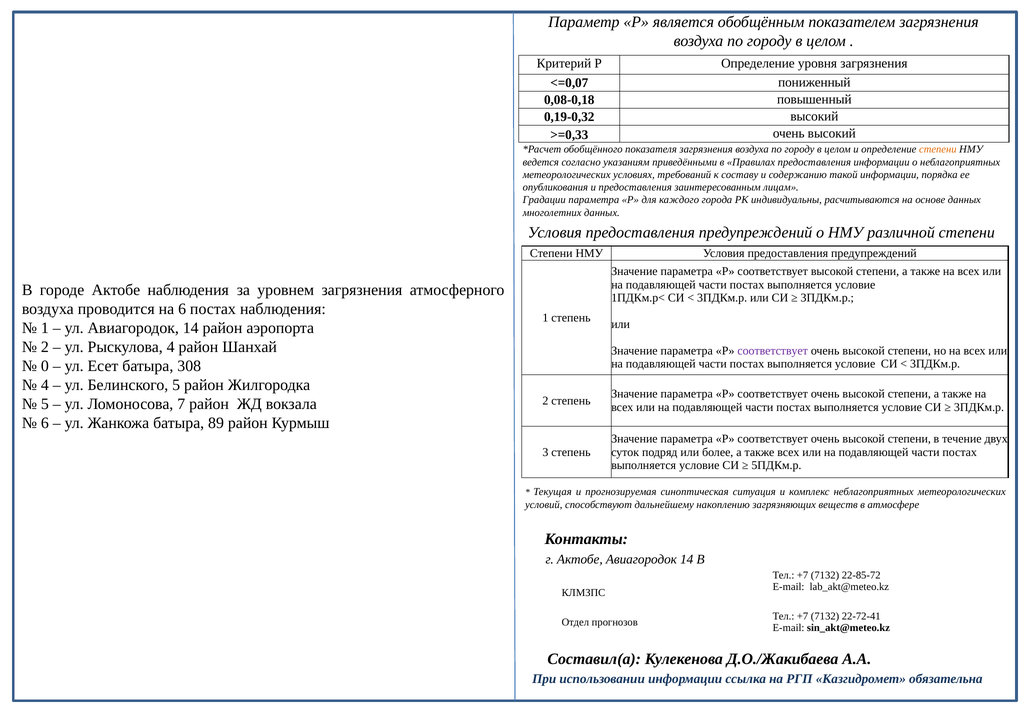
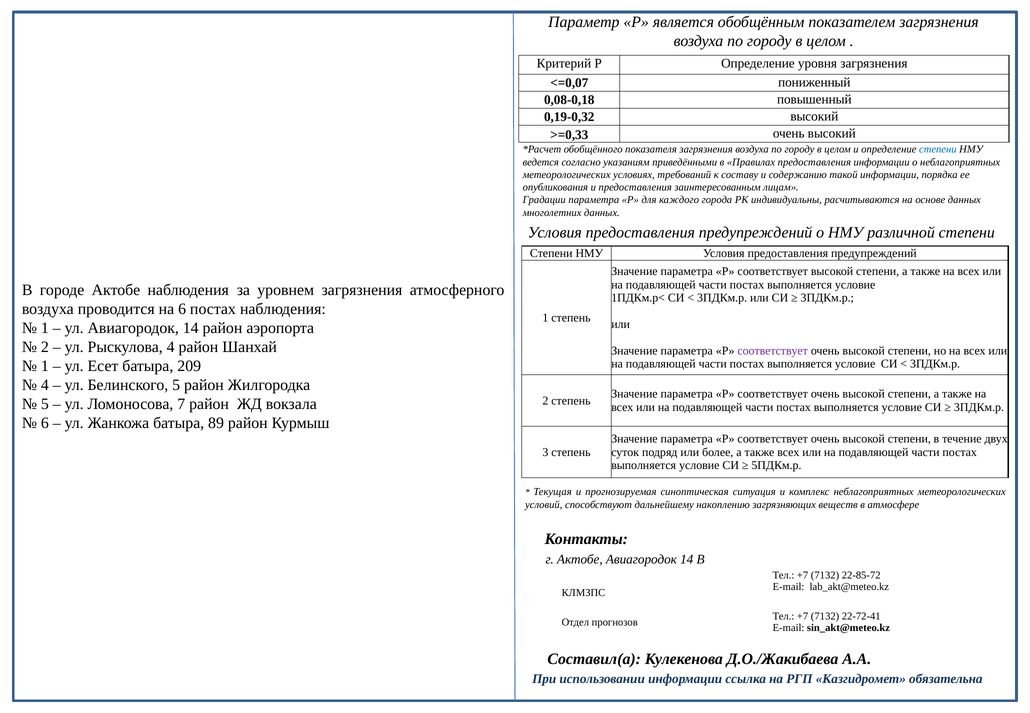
степени colour: orange -> blue (938, 149)
0: 0 -> 1 (45, 366)
308: 308 -> 209 (189, 366)
